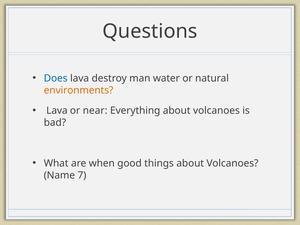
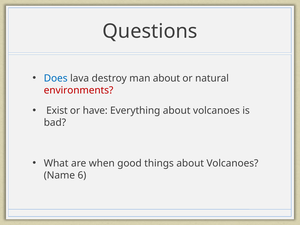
man water: water -> about (166, 78)
environments colour: orange -> red (79, 90)
Lava: Lava -> Exist (57, 111)
near: near -> have (95, 111)
7: 7 -> 6 (82, 175)
